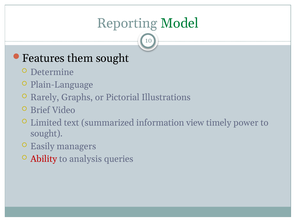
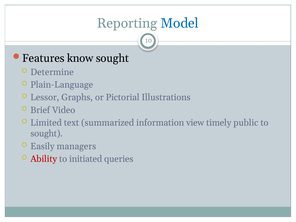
Model colour: green -> blue (180, 23)
them: them -> know (80, 58)
Rarely: Rarely -> Lessor (45, 97)
power: power -> public (246, 123)
analysis: analysis -> initiated (86, 159)
